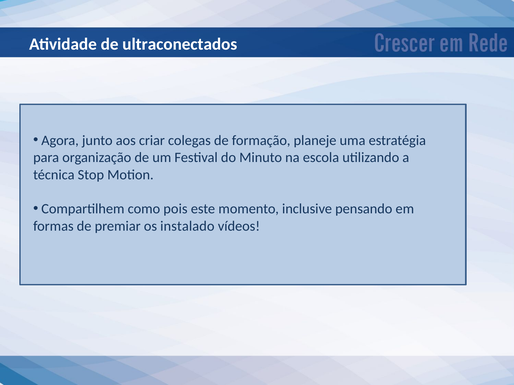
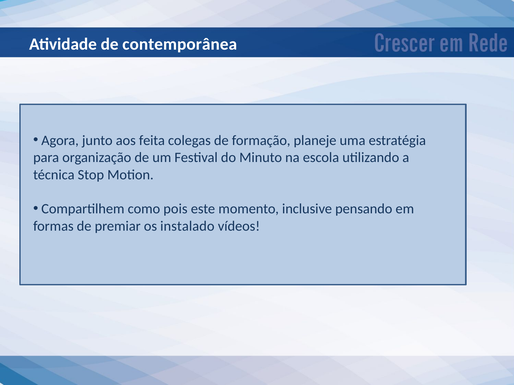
ultraconectados: ultraconectados -> contemporânea (180, 44)
criar: criar -> feita (152, 141)
